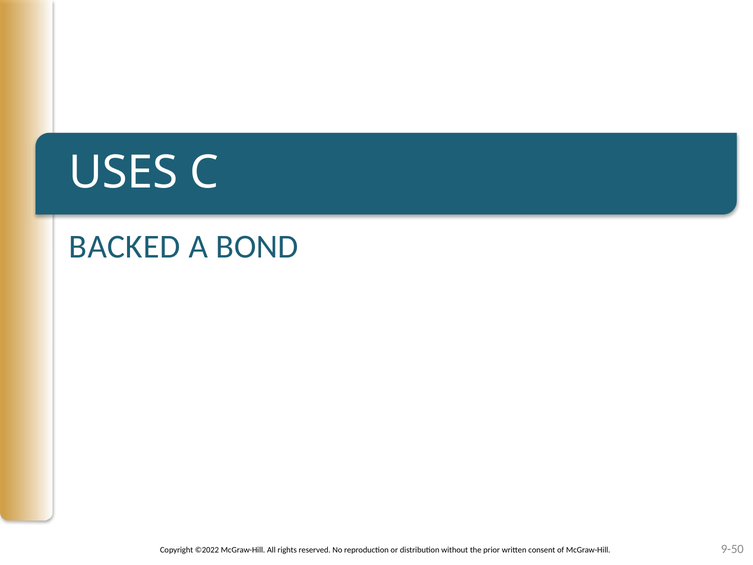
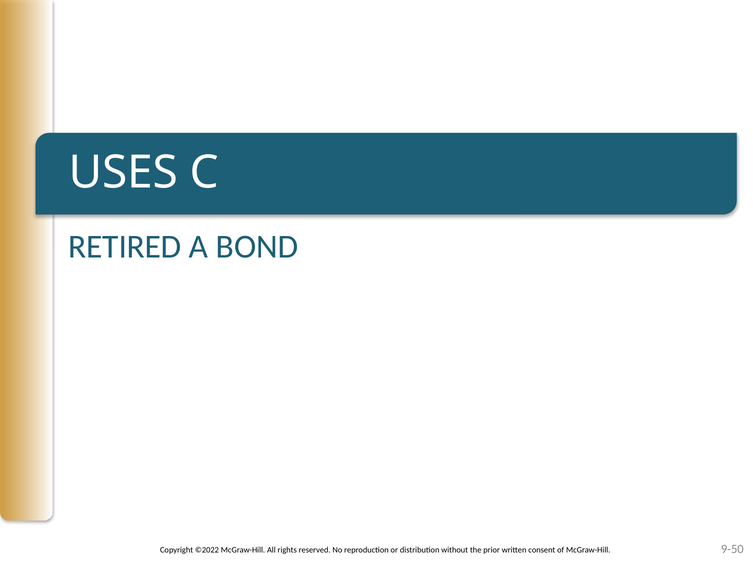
BACKED: BACKED -> RETIRED (125, 246)
